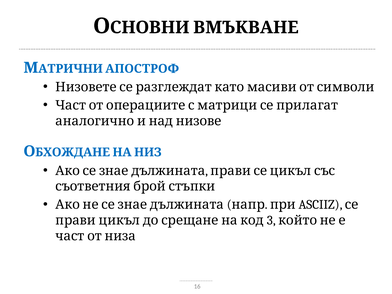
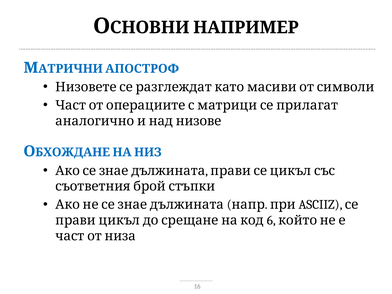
ВМЪКВАНЕ: ВМЪКВАНЕ -> НАПРИМЕР (246, 27)
3: 3 -> 6 (271, 220)
